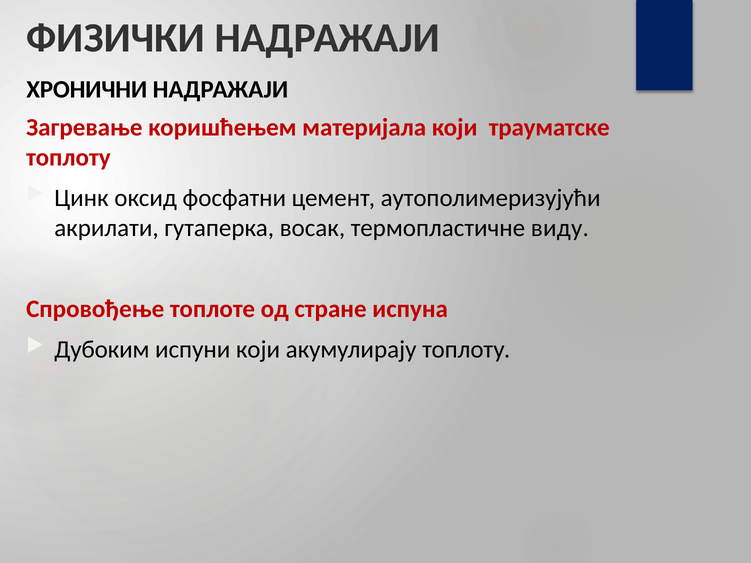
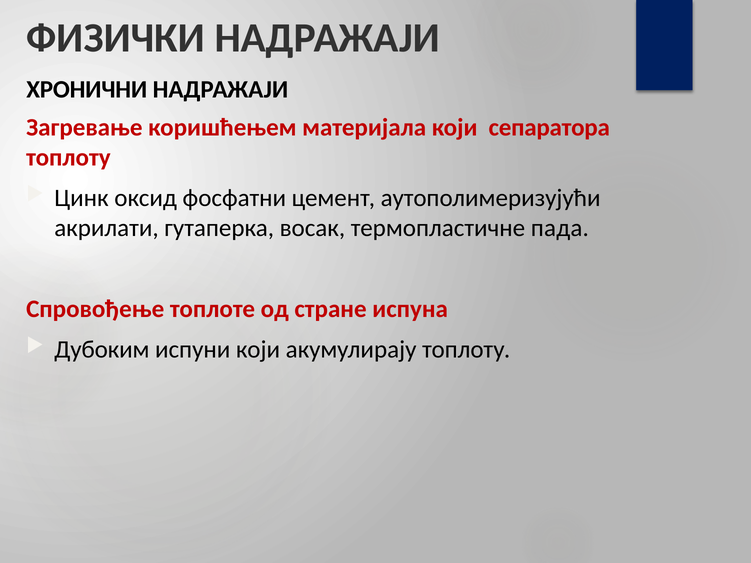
трауматске: трауматске -> сепаратора (549, 127)
виду: виду -> пада (560, 228)
